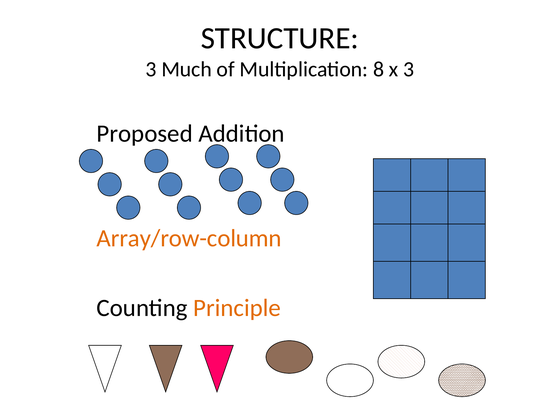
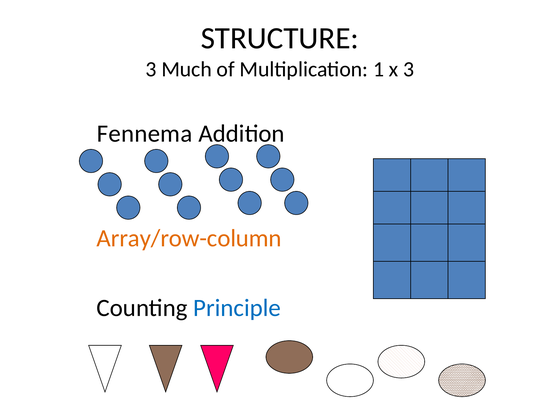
8: 8 -> 1 (379, 69)
Proposed: Proposed -> Fennema (145, 134)
Principle colour: orange -> blue (237, 308)
